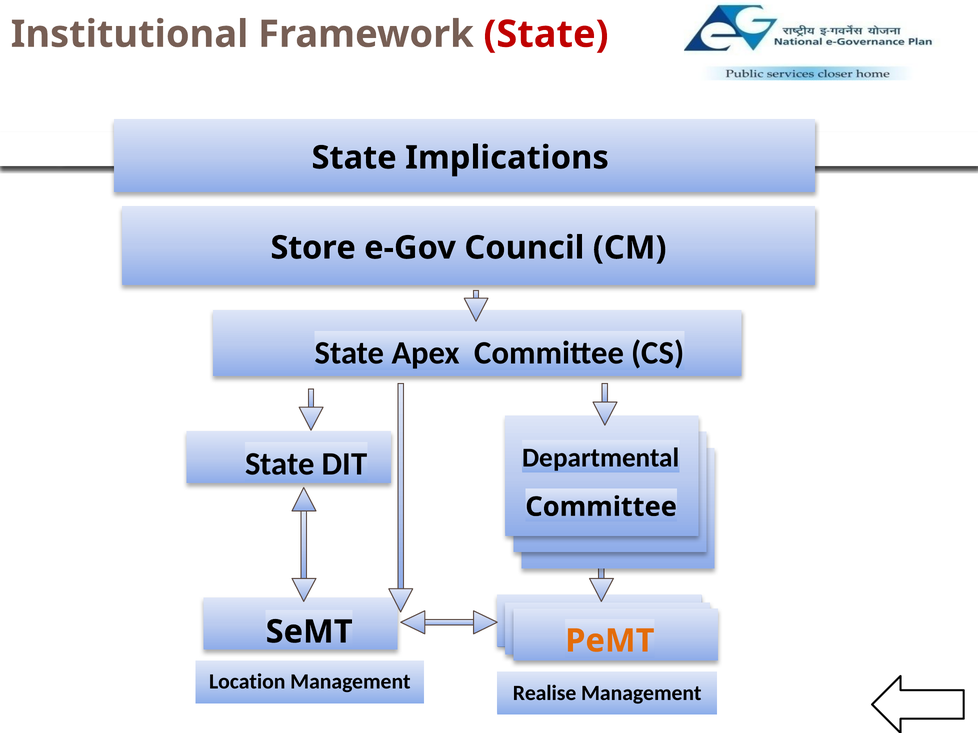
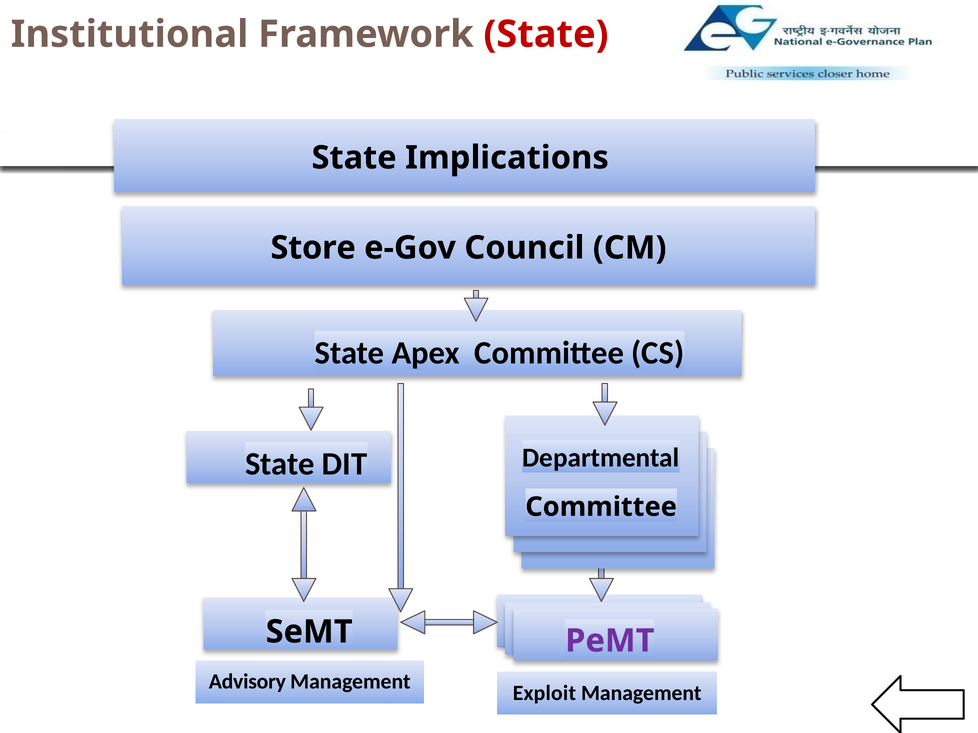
PeMT colour: orange -> purple (610, 641)
Location: Location -> Advisory (247, 682)
Realise: Realise -> Exploit (544, 693)
